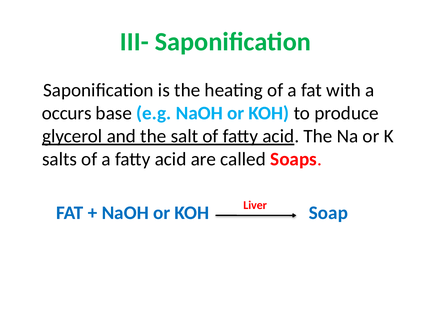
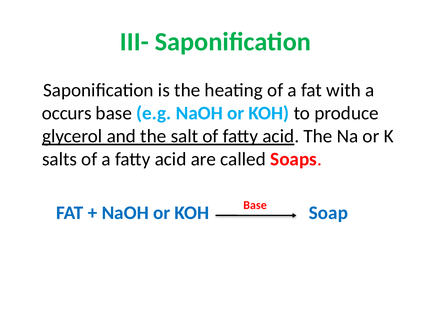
Liver: Liver -> Base (255, 205)
